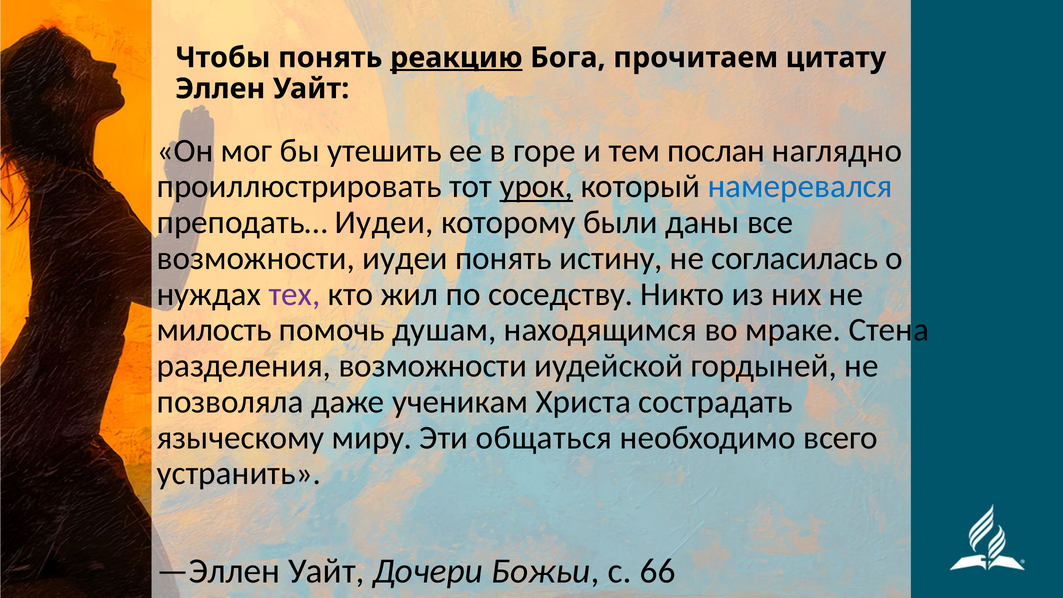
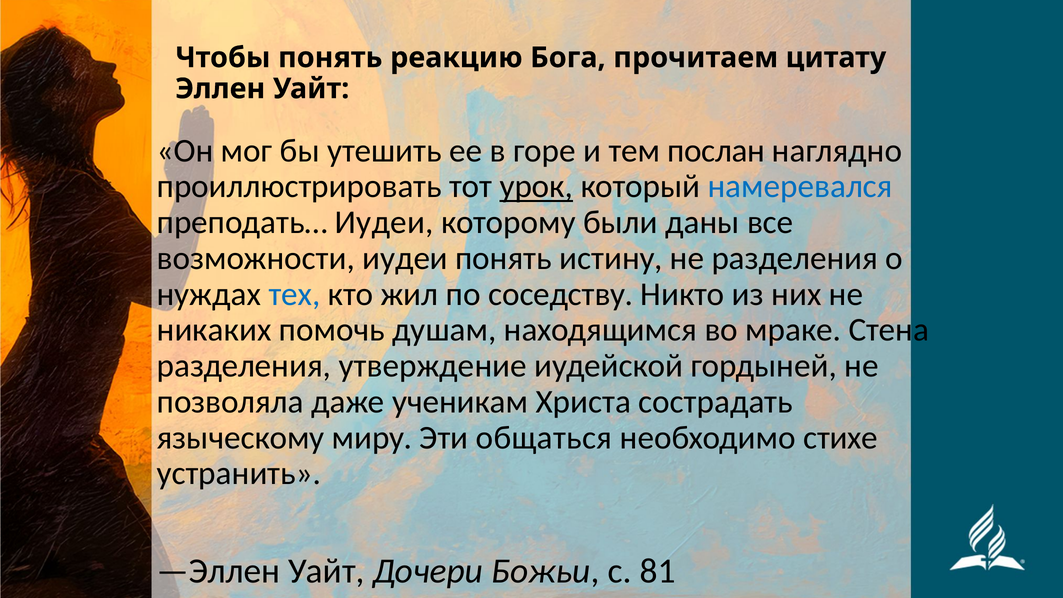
реакцию underline: present -> none (456, 58)
не согласилась: согласилась -> разделения (795, 258)
тех colour: purple -> blue (294, 294)
милость: милость -> никаких (214, 330)
разделения возможности: возможности -> утверждение (433, 366)
всего: всего -> стихе (841, 438)
66: 66 -> 81 (658, 571)
